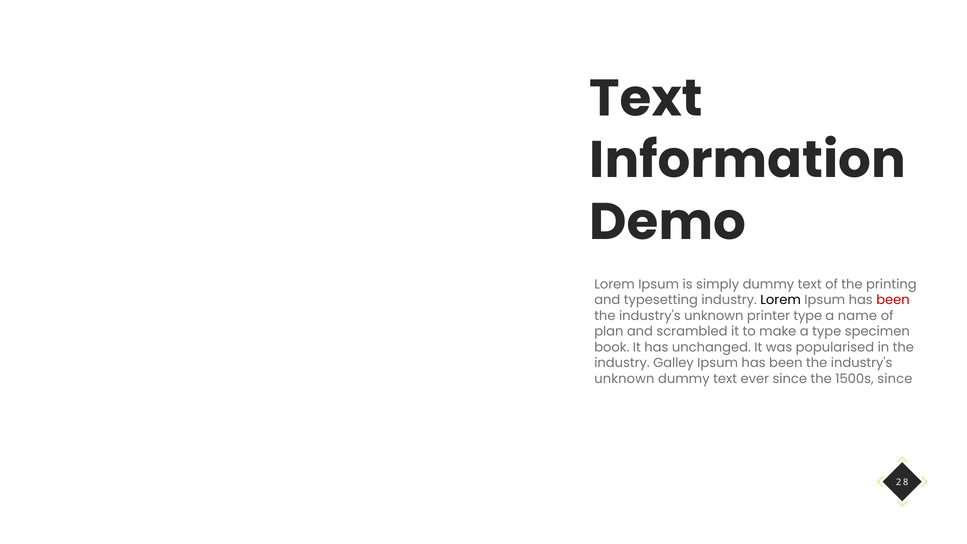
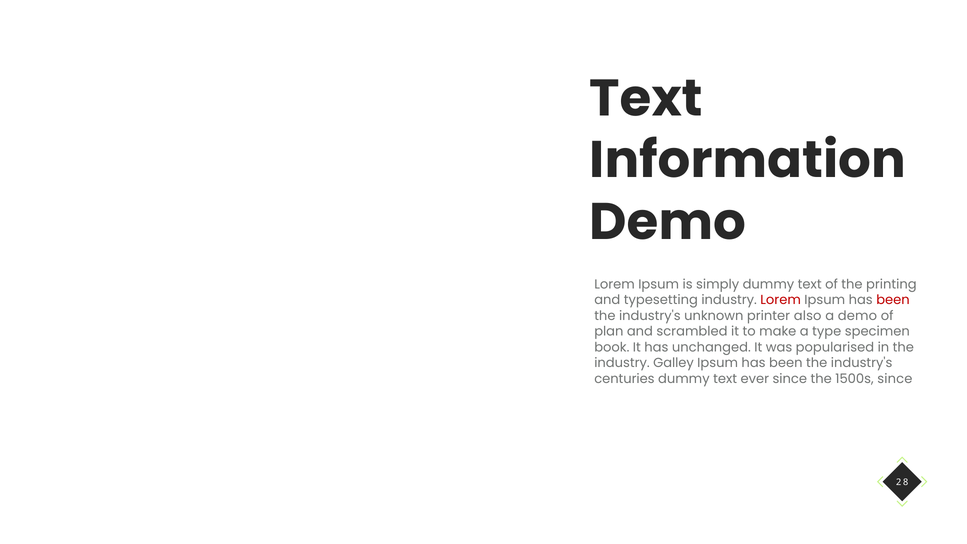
Lorem colour: black -> red (781, 300)
printer type: type -> also (808, 316)
a name: name -> demo (857, 316)
unknown: unknown -> centuries (624, 379)
